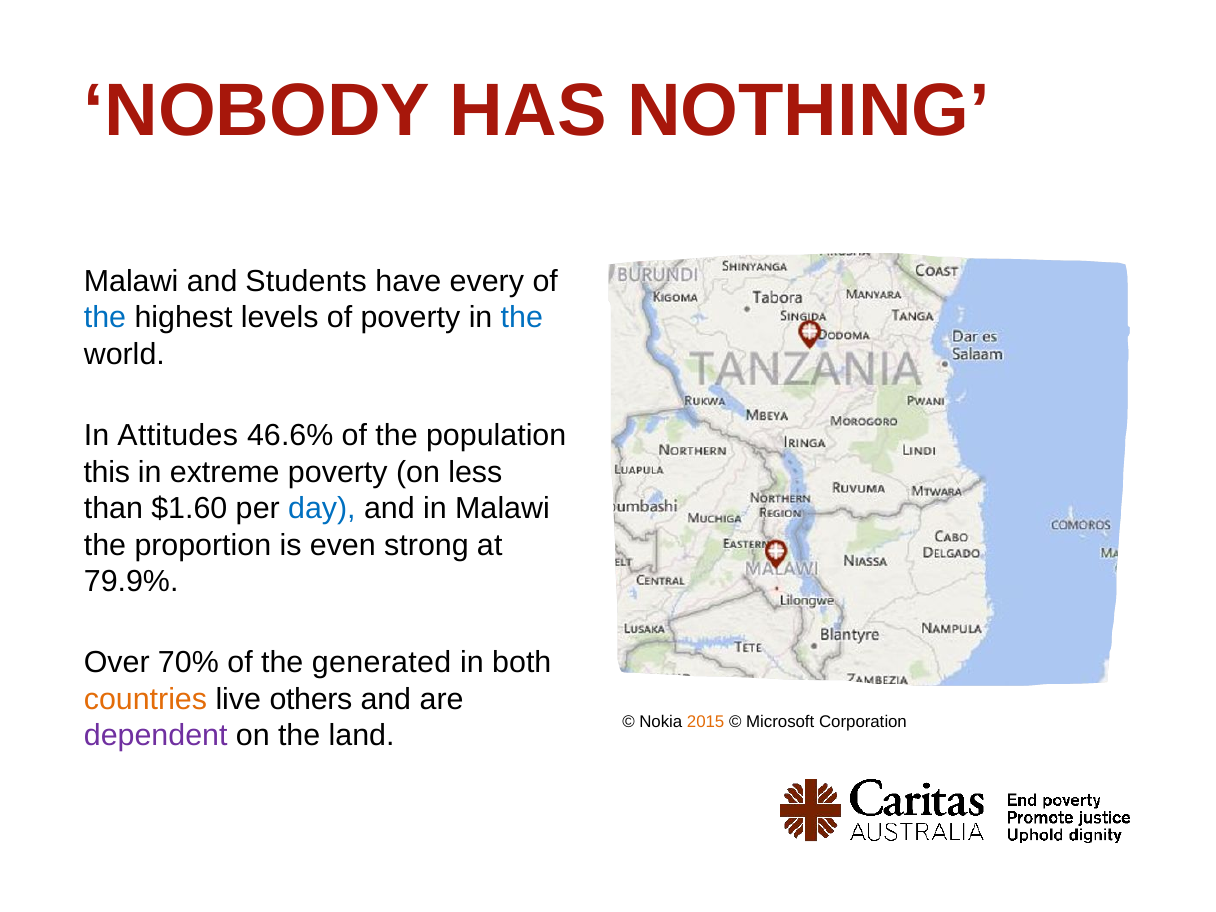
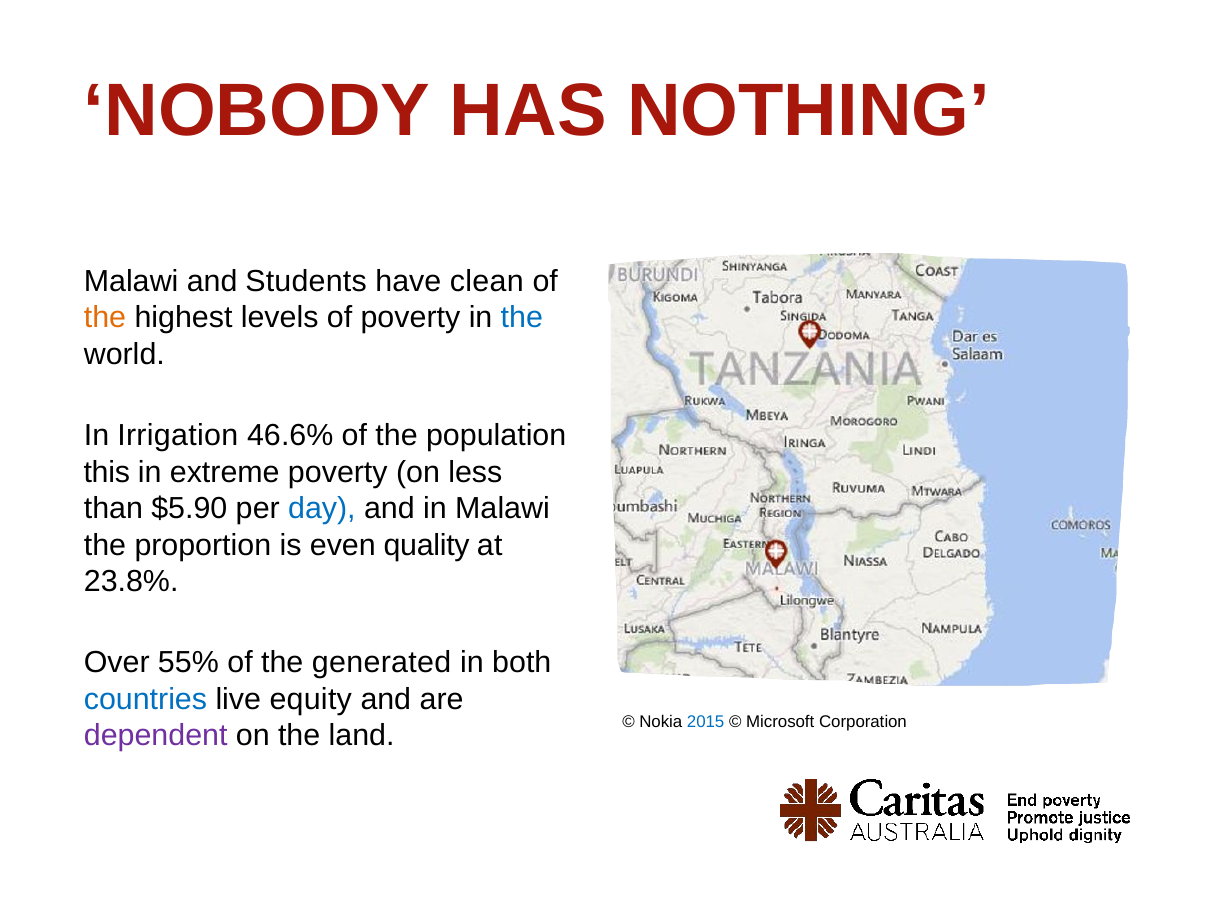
every: every -> clean (487, 281)
the colour: blue -> orange (105, 318)
Attitudes: Attitudes -> Irrigation (178, 436)
$1.60: $1.60 -> $5.90 (189, 509)
strong: strong -> quality (427, 545)
79.9%: 79.9% -> 23.8% (131, 582)
70%: 70% -> 55% (188, 663)
countries colour: orange -> blue (145, 699)
others: others -> equity (311, 699)
2015 colour: orange -> blue (706, 722)
